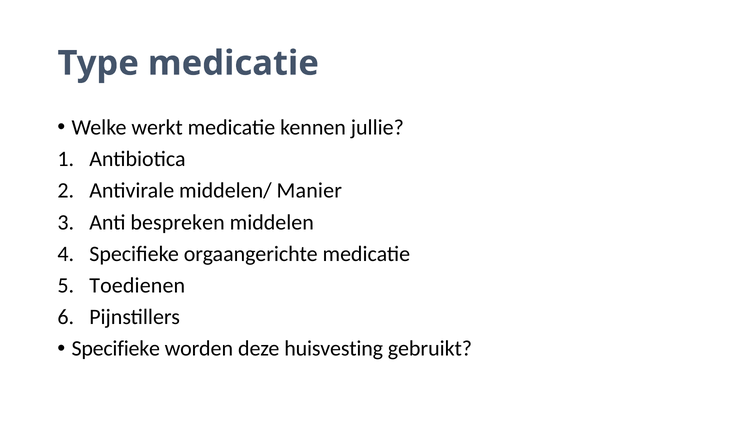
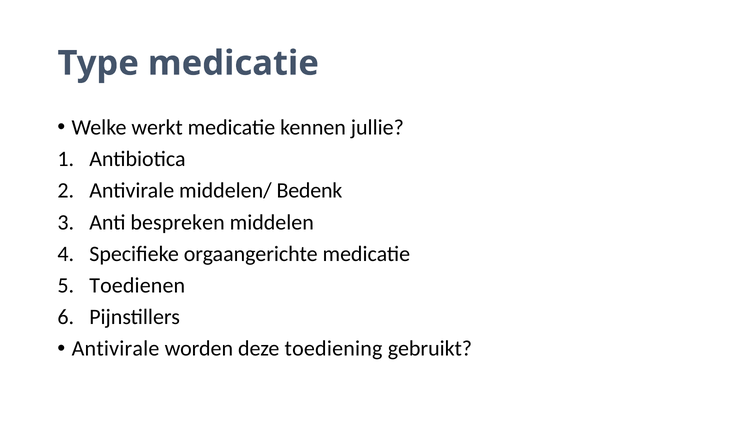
Manier: Manier -> Bedenk (309, 191)
Specifieke: Specifieke -> Antivirale (116, 349)
huisvesting: huisvesting -> toediening (333, 349)
